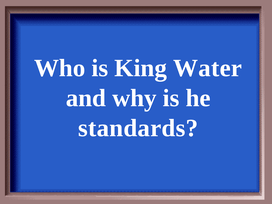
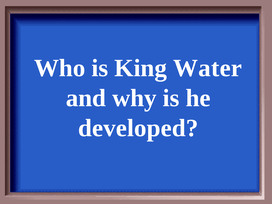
standards: standards -> developed (138, 128)
